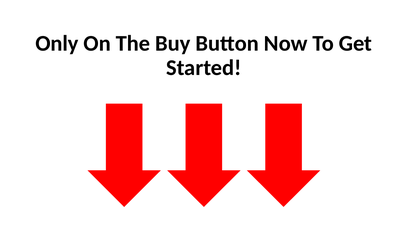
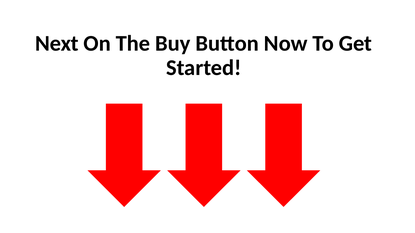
Only: Only -> Next (57, 44)
